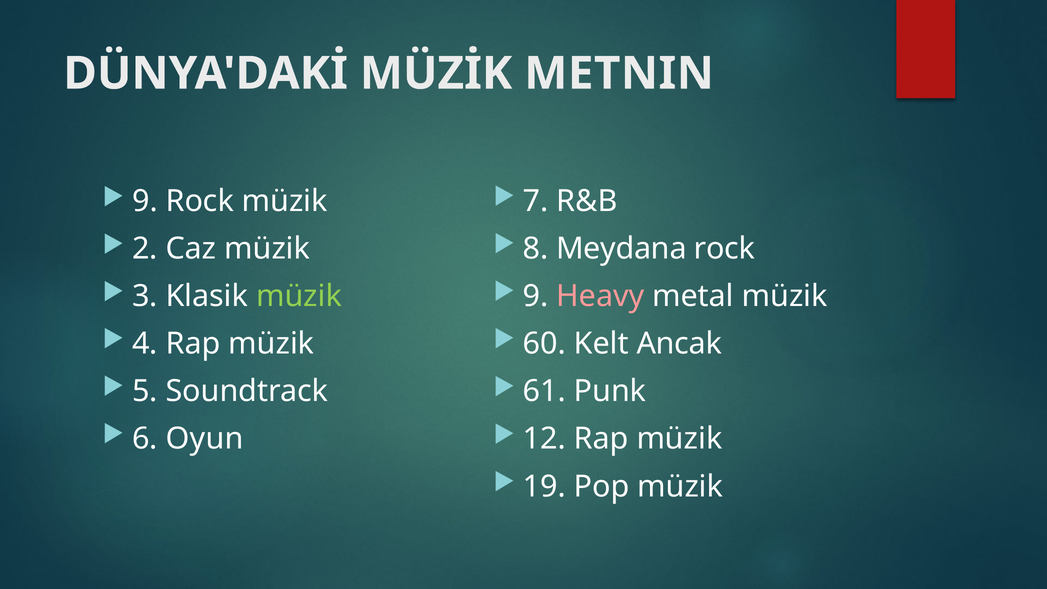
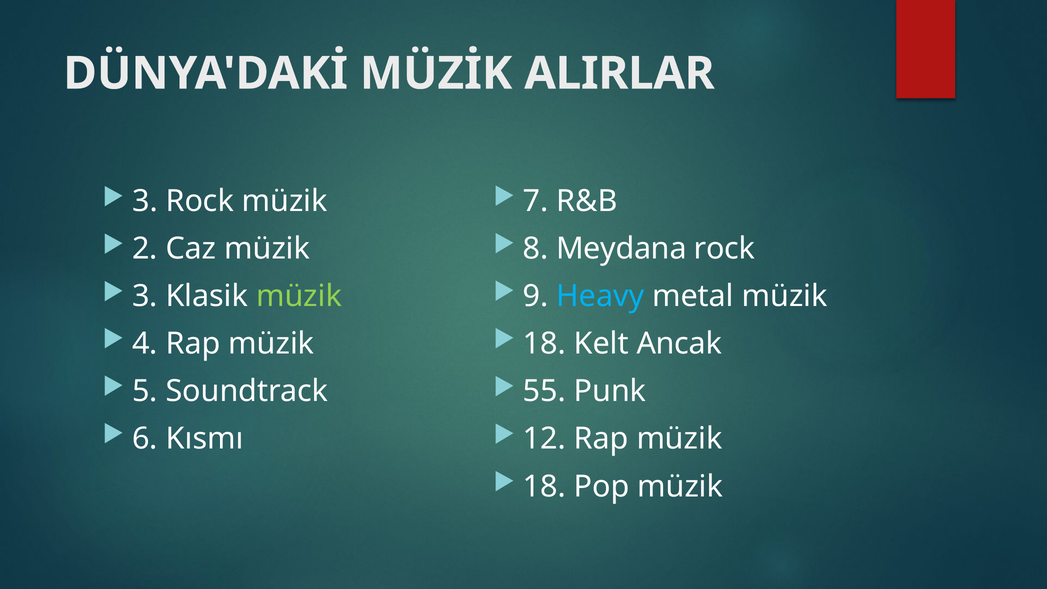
METNIN: METNIN -> ALIRLAR (619, 74)
9: 9 -> 3 (145, 201)
Heavy colour: pink -> light blue (600, 296)
60: 60 -> 18 (544, 344)
61: 61 -> 55 (544, 391)
Oyun: Oyun -> Kısmı (205, 439)
19: 19 -> 18 (544, 486)
